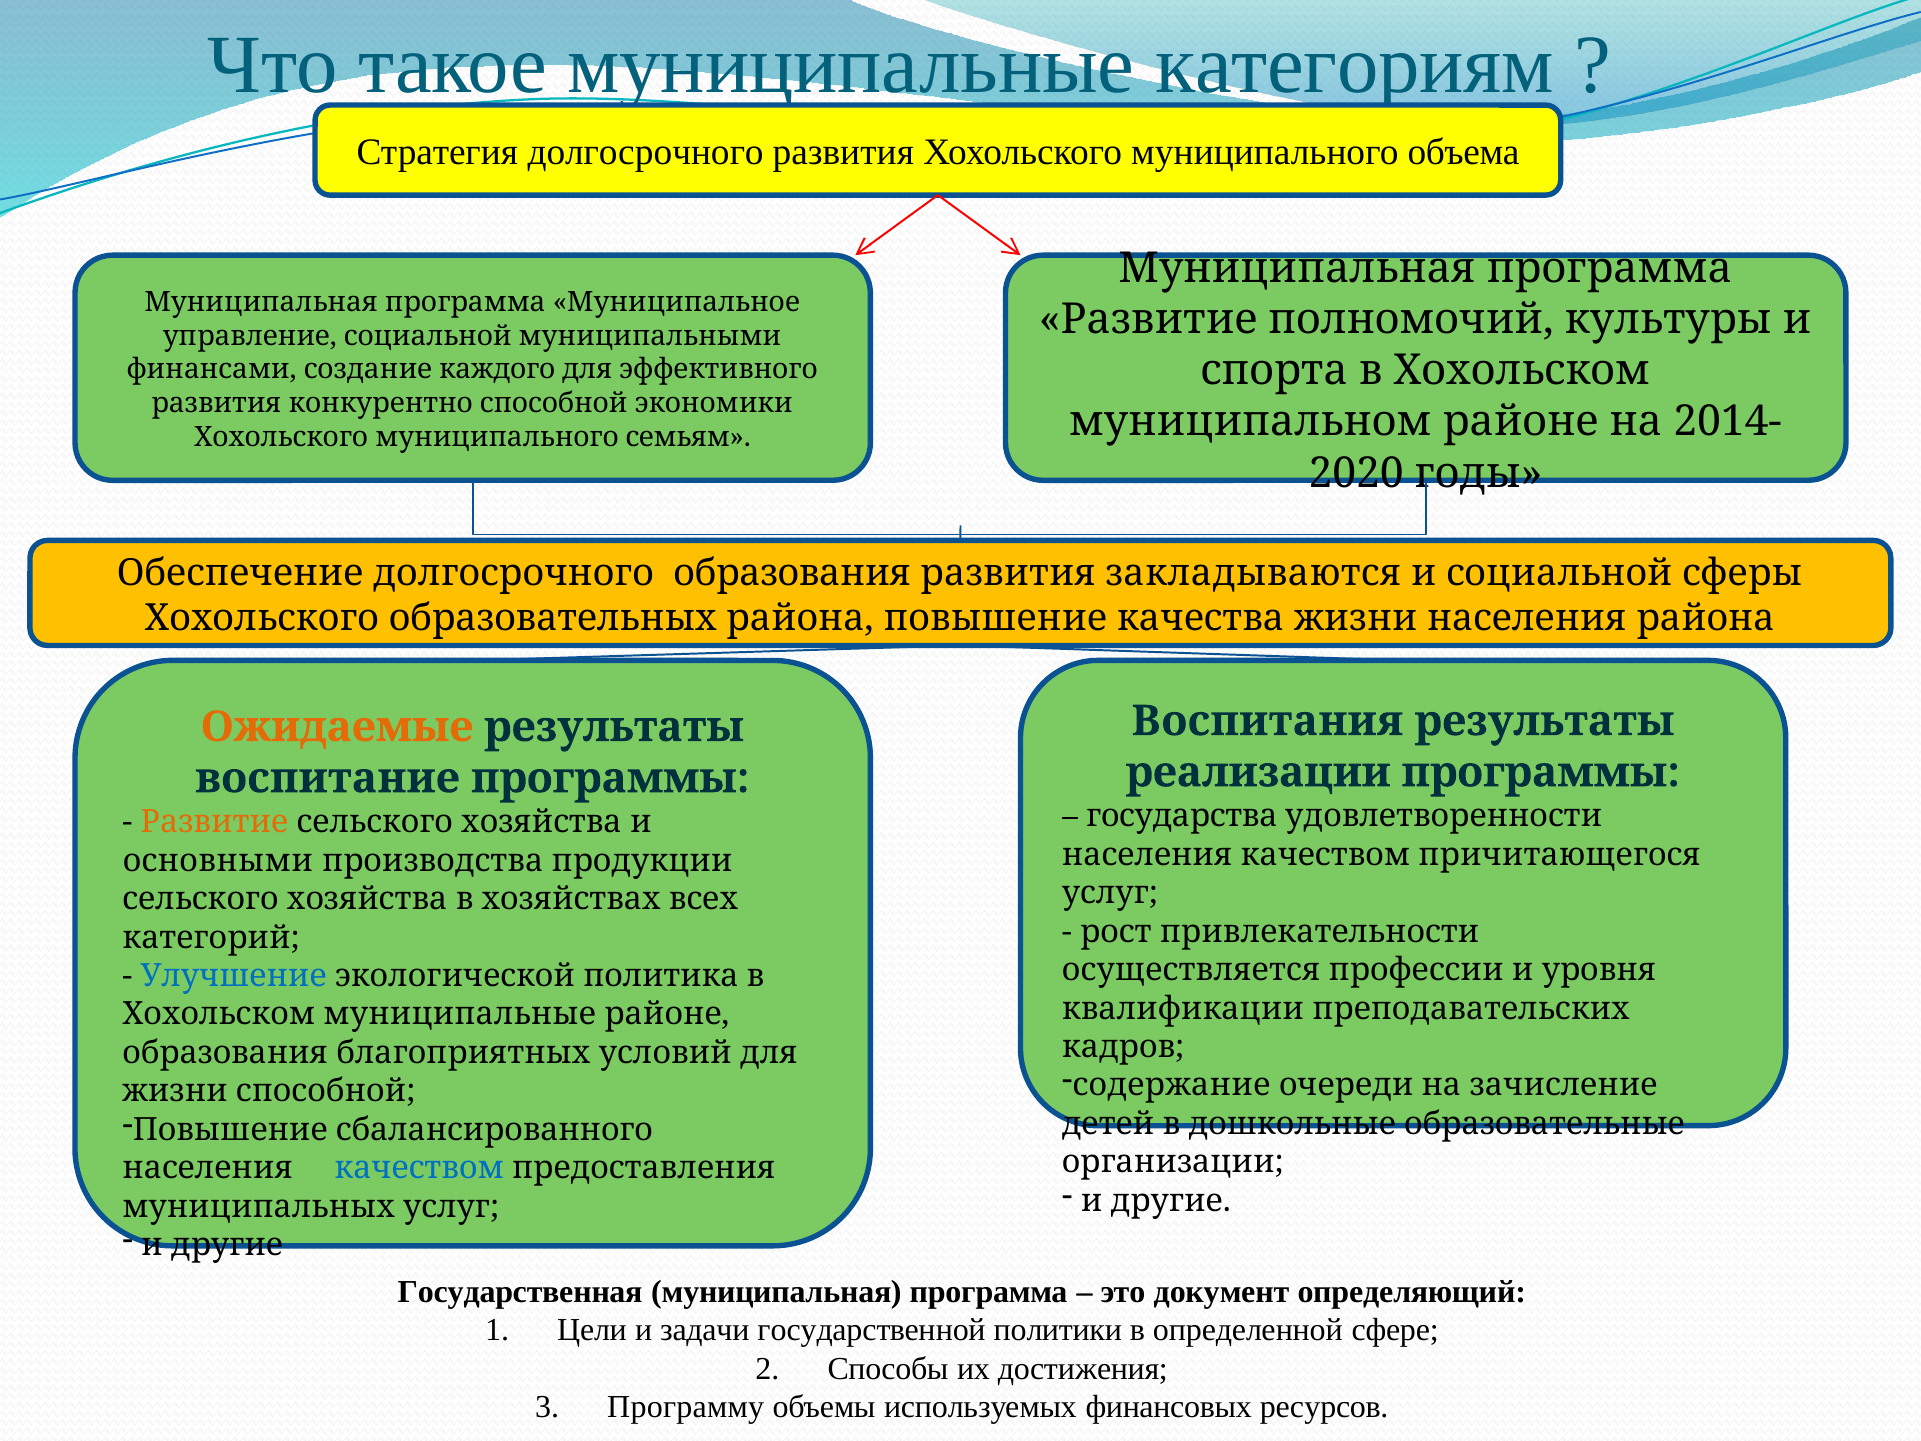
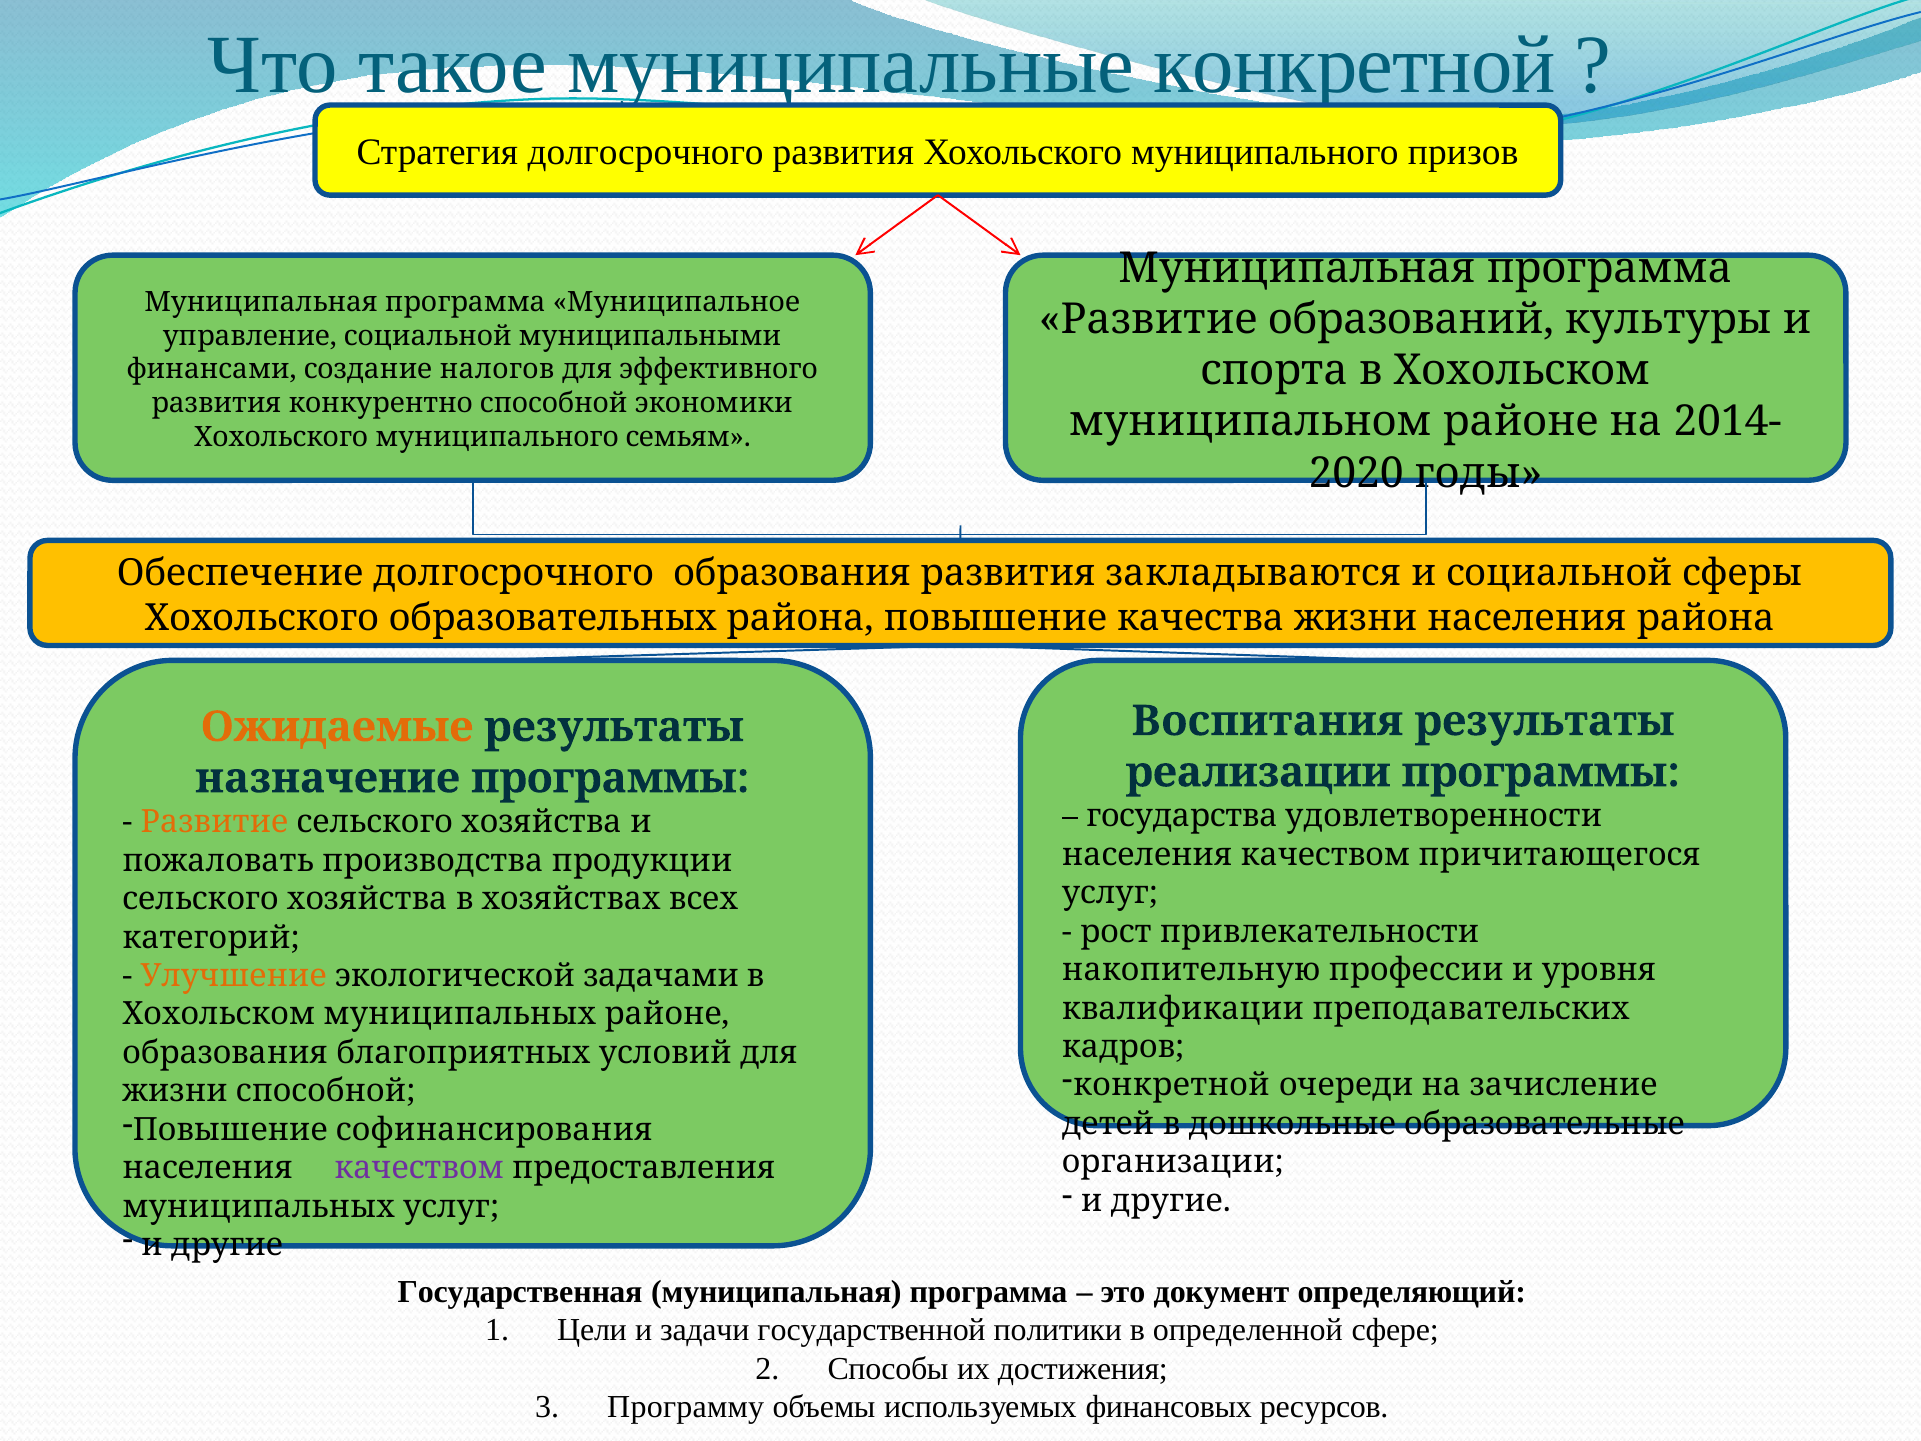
муниципальные категориям: категориям -> конкретной (1355, 65)
объема: объема -> призов (1463, 153)
полномочий: полномочий -> образований (1411, 319)
каждого: каждого -> налогов (497, 370)
воспитание: воспитание -> назначение (328, 778)
основными: основными -> пожаловать (218, 861)
осуществляется: осуществляется -> накопительную (1191, 970)
Улучшение colour: blue -> orange (234, 976)
политика: политика -> задачами (661, 976)
Хохольском муниципальные: муниципальные -> муниципальных (460, 1014)
содержание: содержание -> конкретной (1171, 1085)
сбалансированного: сбалансированного -> софинансирования (494, 1129)
качеством colour: blue -> purple (419, 1168)
